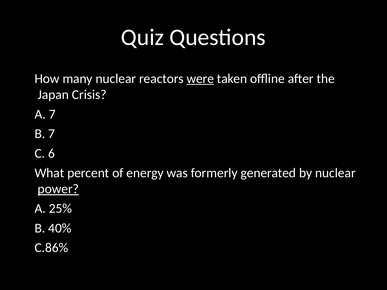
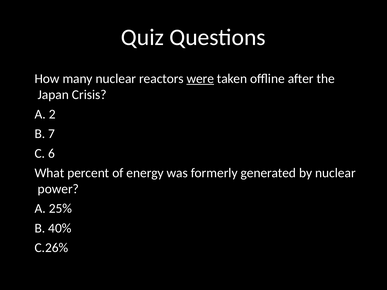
A 7: 7 -> 2 (52, 114)
power underline: present -> none (58, 189)
C.86%: C.86% -> C.26% (51, 248)
